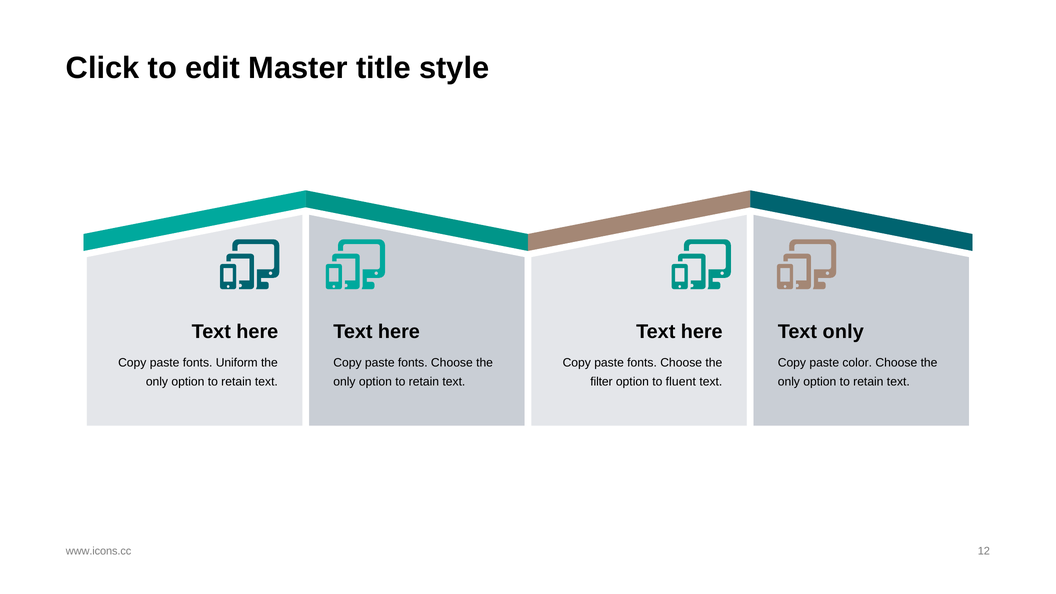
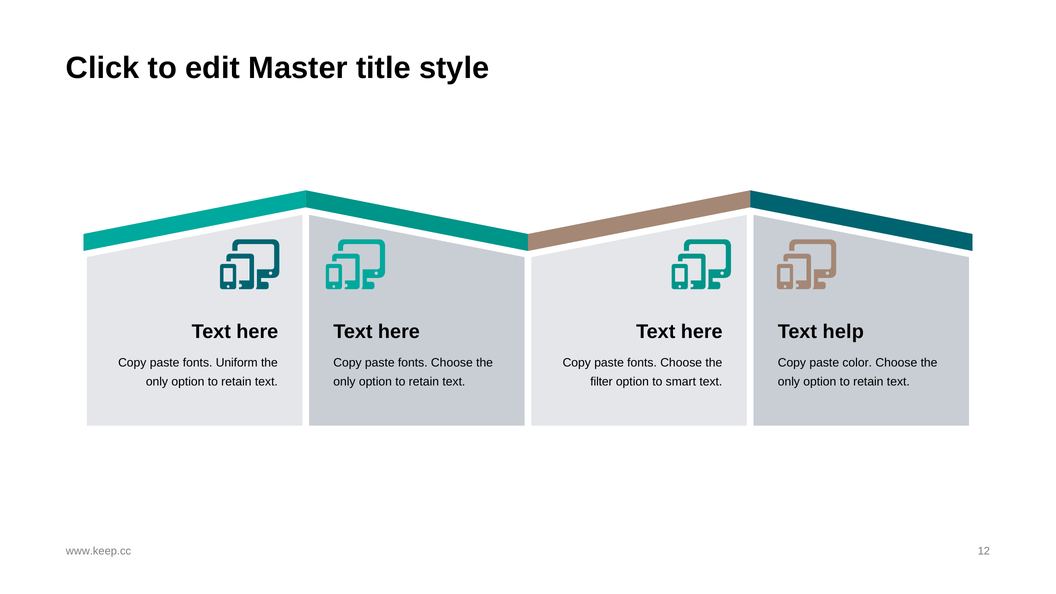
Text only: only -> help (843, 332)
fluent: fluent -> smart (681, 382)
www.icons.cc: www.icons.cc -> www.keep.cc (99, 551)
